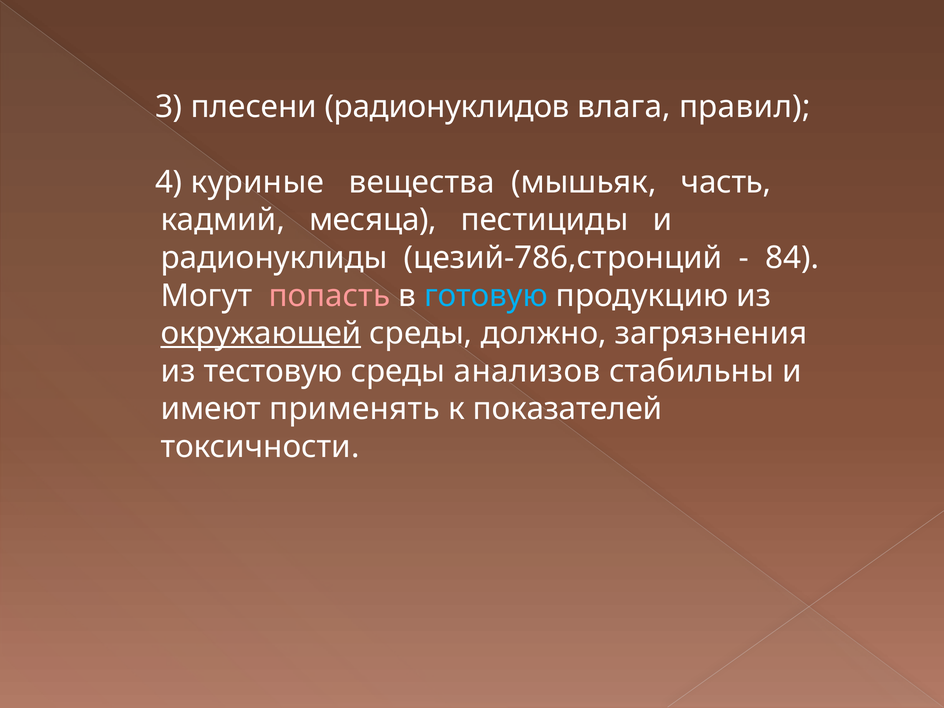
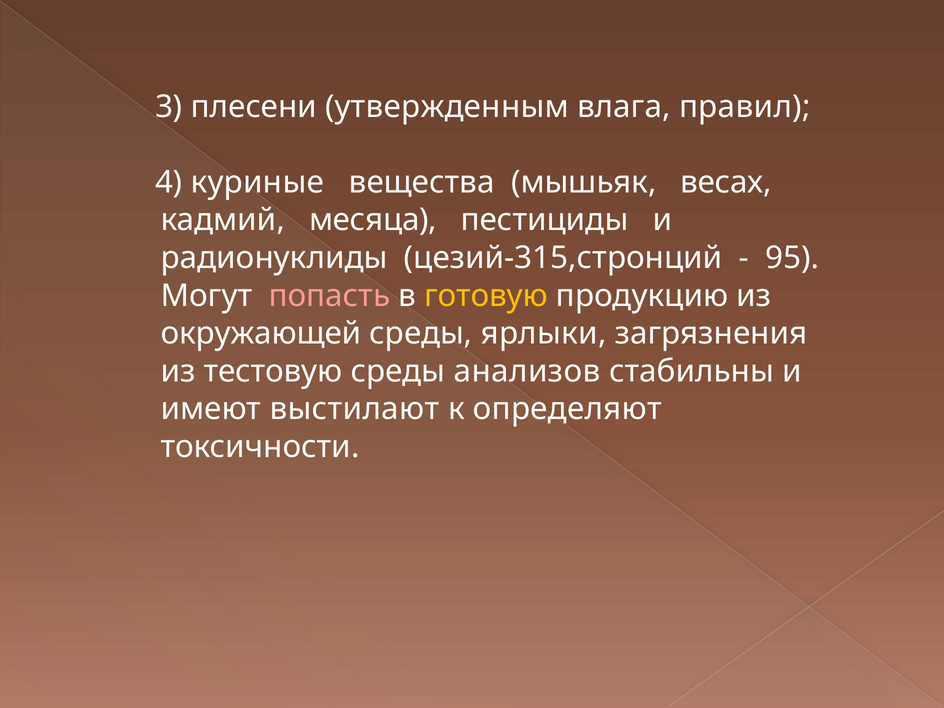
радионуклидов: радионуклидов -> утвержденным (447, 107)
часть: часть -> весах (726, 182)
цезий-786,стронций: цезий-786,стронций -> цезий-315,стронций (563, 258)
84: 84 -> 95 (792, 258)
готовую colour: light blue -> yellow (486, 296)
окружающей underline: present -> none (261, 333)
должно: должно -> ярлыки (544, 333)
применять: применять -> выстилают (354, 409)
показателей: показателей -> определяют (567, 409)
